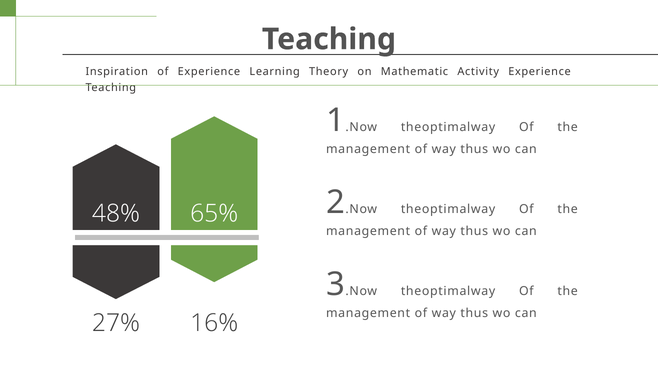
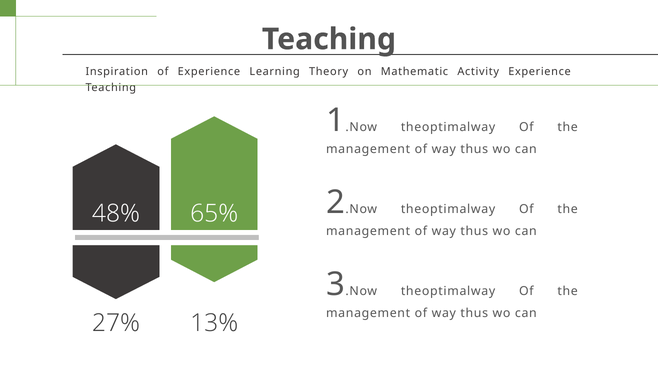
16%: 16% -> 13% (214, 323)
